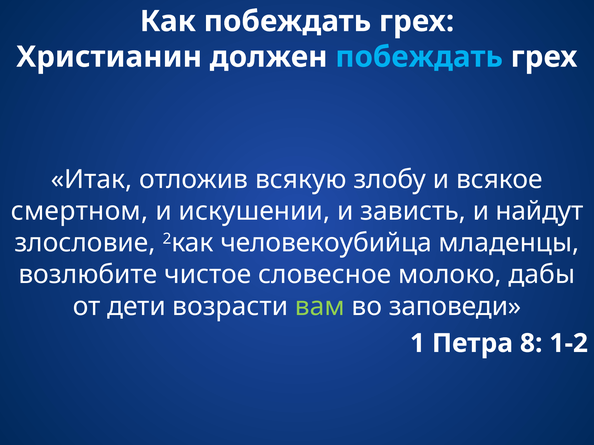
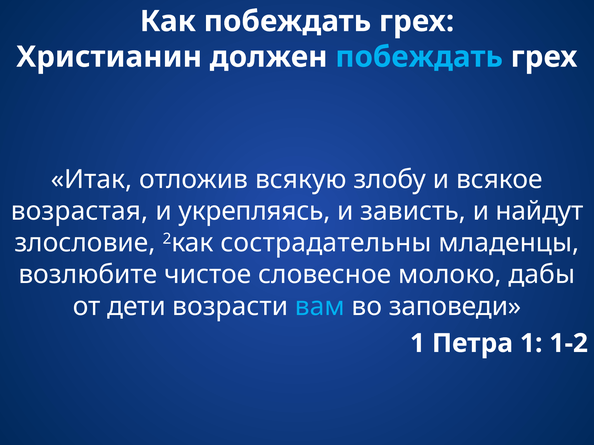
смертном: смертном -> возрастая (80, 212)
искушении: искушении -> укрепляясь (255, 212)
человекоубийца: человекоубийца -> сострадательны (326, 243)
вам colour: light green -> light blue (320, 307)
Петра 8: 8 -> 1 (531, 344)
